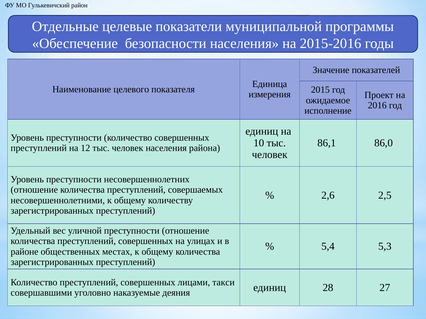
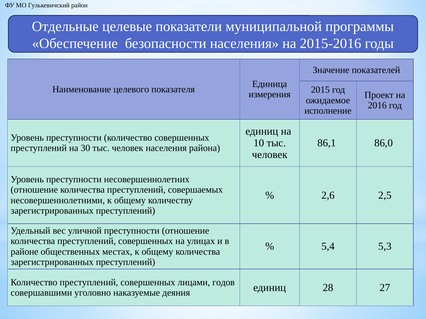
12: 12 -> 30 (85, 148)
такси: такси -> годов (224, 283)
